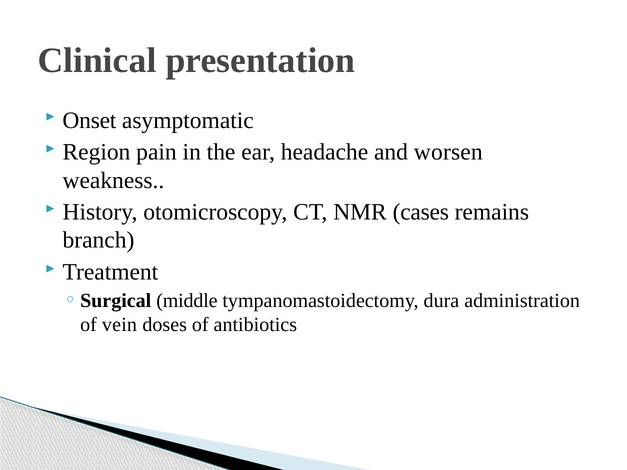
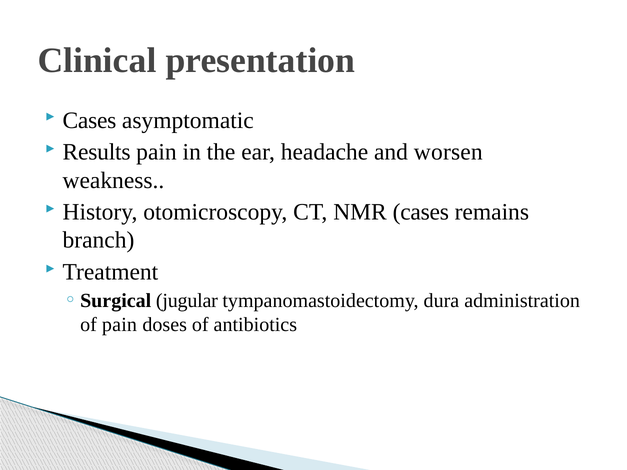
Onset: Onset -> Cases (89, 120)
Region: Region -> Results (97, 152)
middle: middle -> jugular (187, 301)
of vein: vein -> pain (119, 325)
